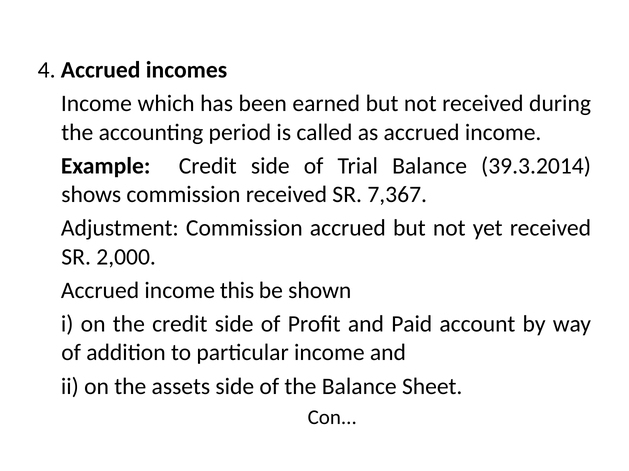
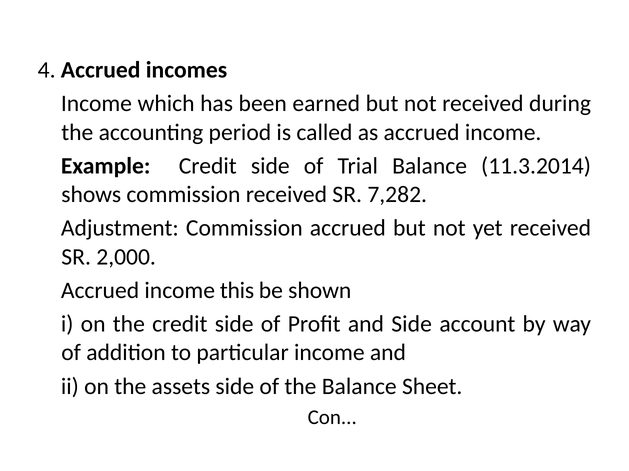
39.3.2014: 39.3.2014 -> 11.3.2014 (536, 166)
7,367: 7,367 -> 7,282 (397, 195)
and Paid: Paid -> Side (412, 325)
